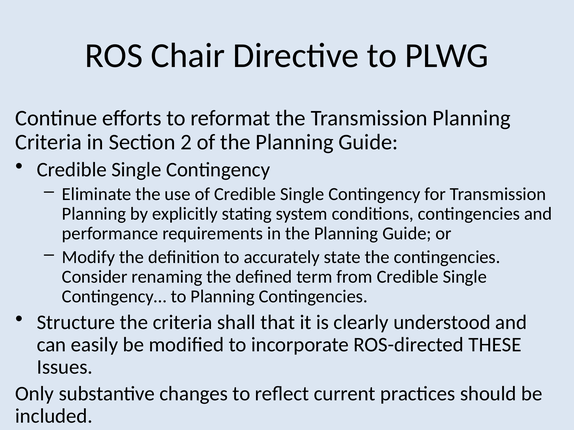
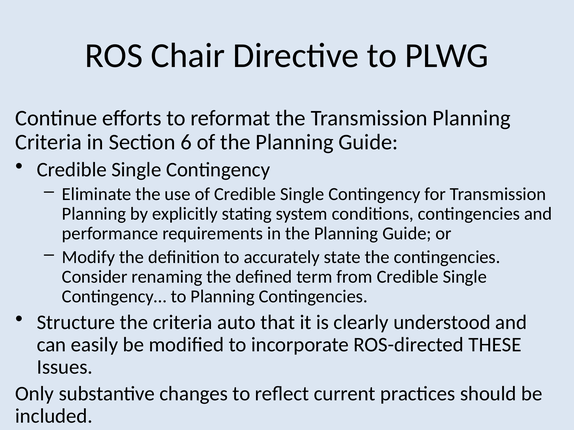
2: 2 -> 6 (186, 142)
shall: shall -> auto (236, 323)
